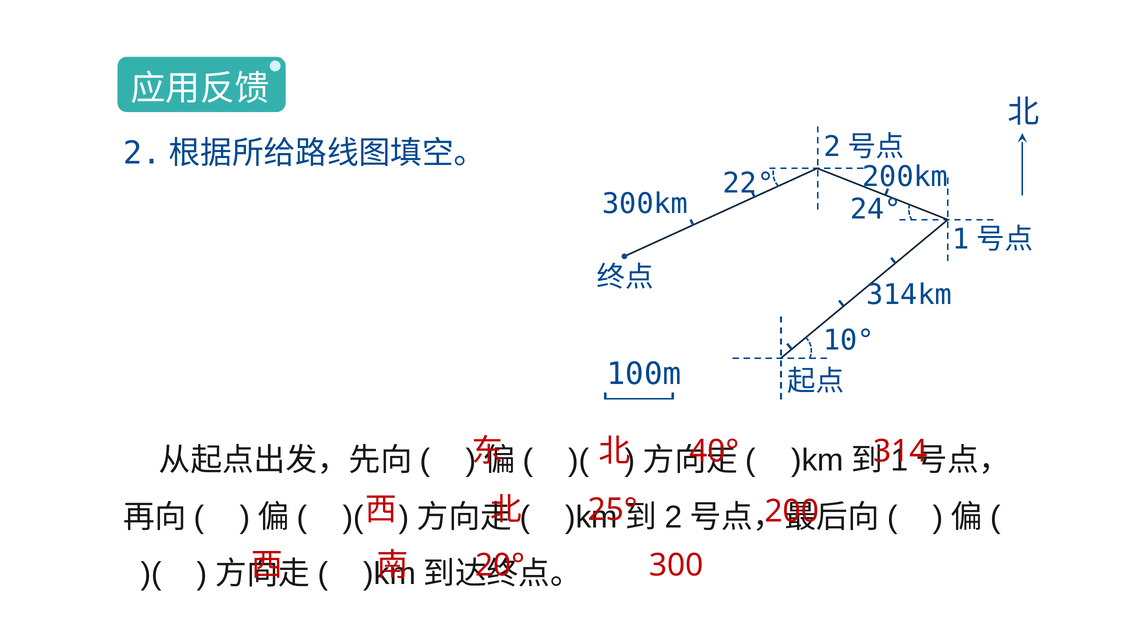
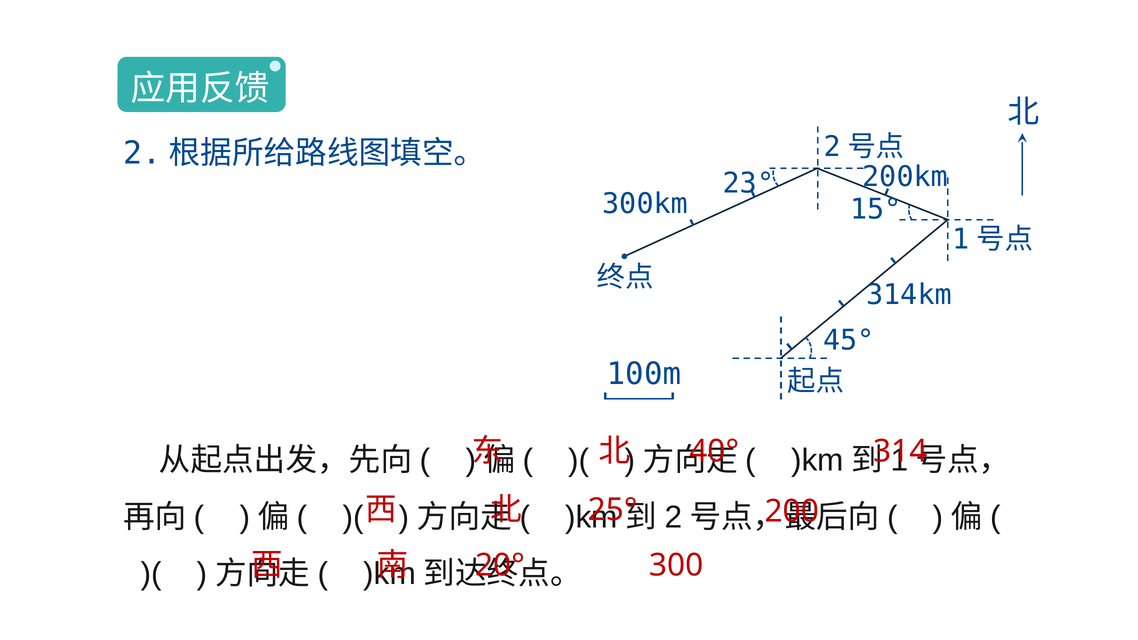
22°: 22° -> 23° (749, 183)
24°: 24° -> 15° (876, 209)
10°: 10° -> 45° (849, 341)
